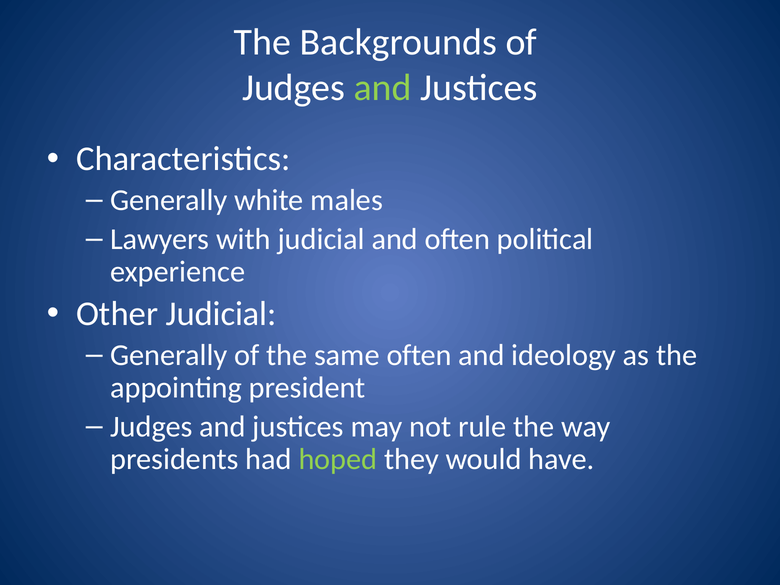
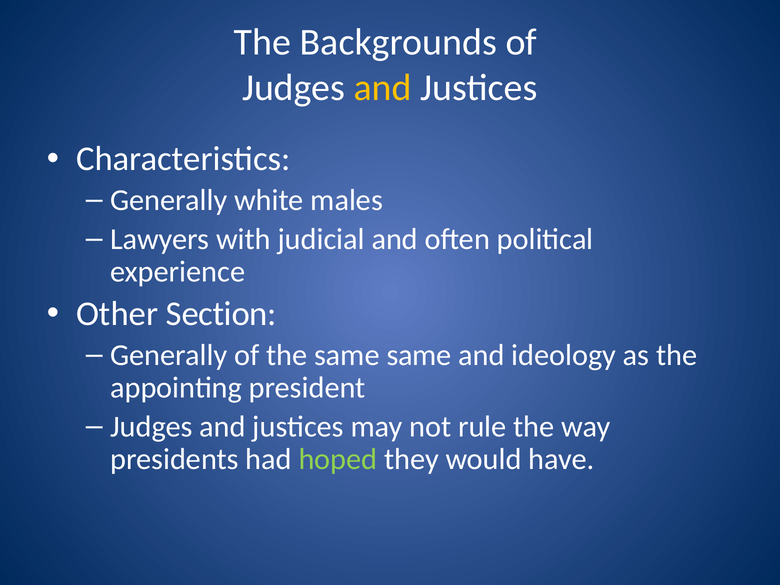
and colour: light green -> yellow (383, 88)
Other Judicial: Judicial -> Section (221, 314)
same often: often -> same (419, 355)
